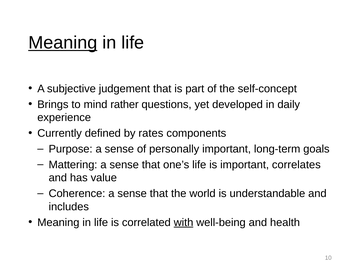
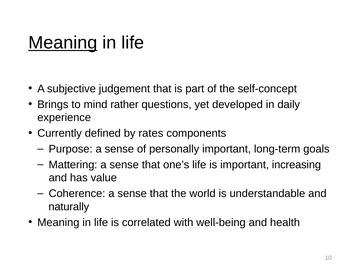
correlates: correlates -> increasing (296, 165)
includes: includes -> naturally (69, 207)
with underline: present -> none (184, 222)
